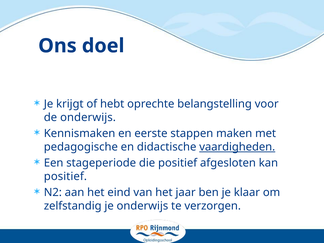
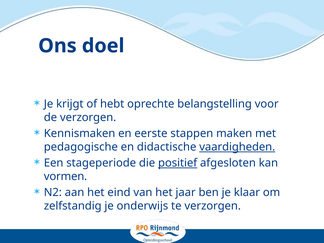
de onderwijs: onderwijs -> verzorgen (88, 117)
positief underline: none -> present (178, 163)
positief: positief -> vormen (66, 176)
